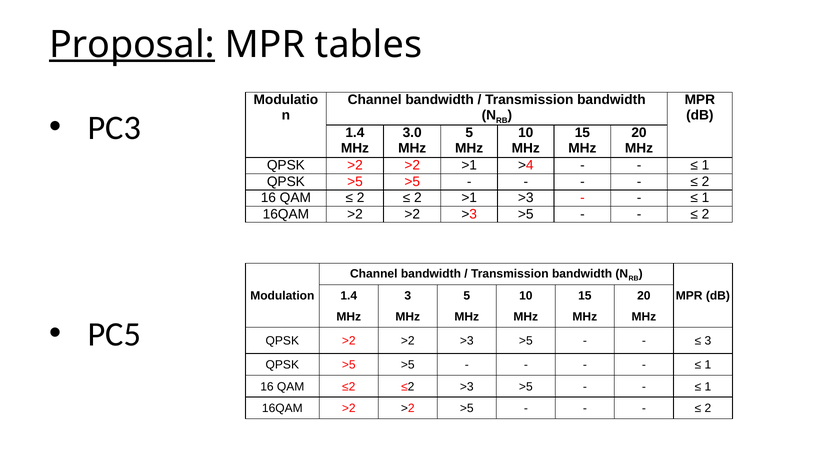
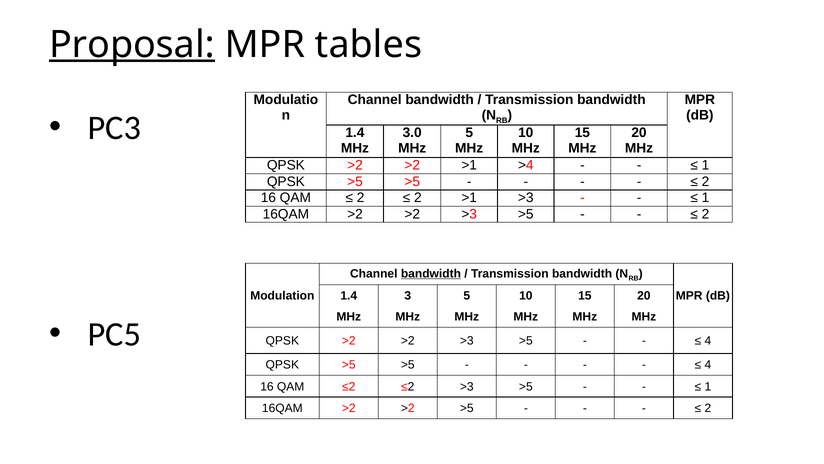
bandwidth underline: none -> present (431, 273)
3: 3 -> 4 (708, 341)
1: 1 -> 4 (708, 364)
